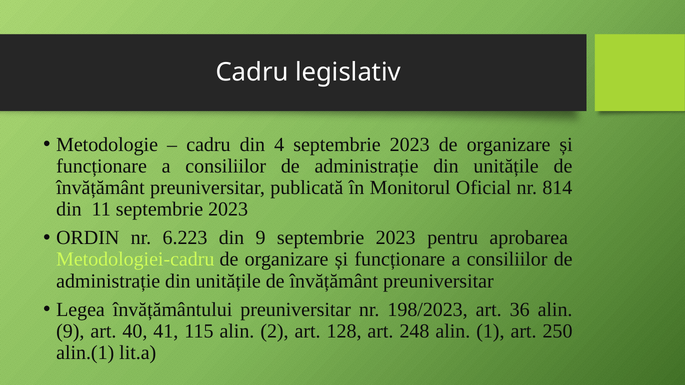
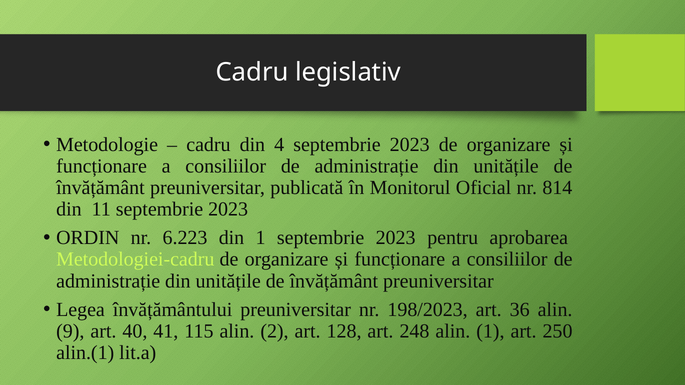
din 9: 9 -> 1 (261, 238)
